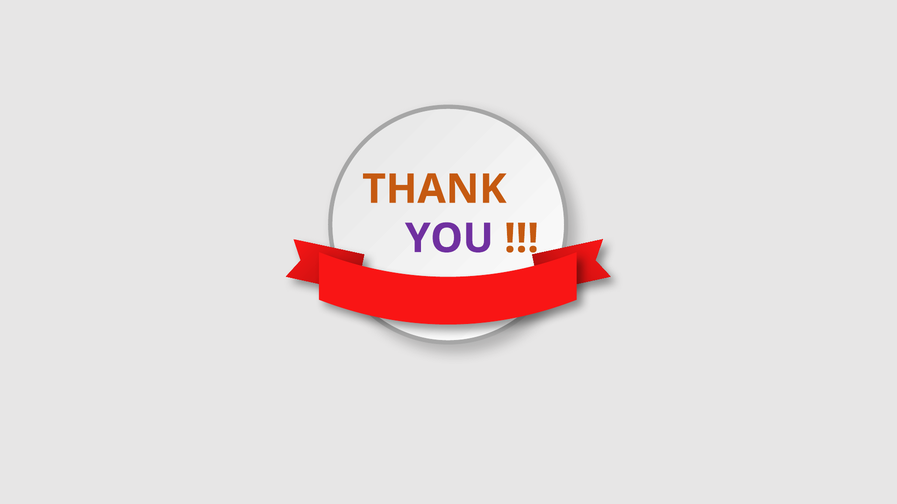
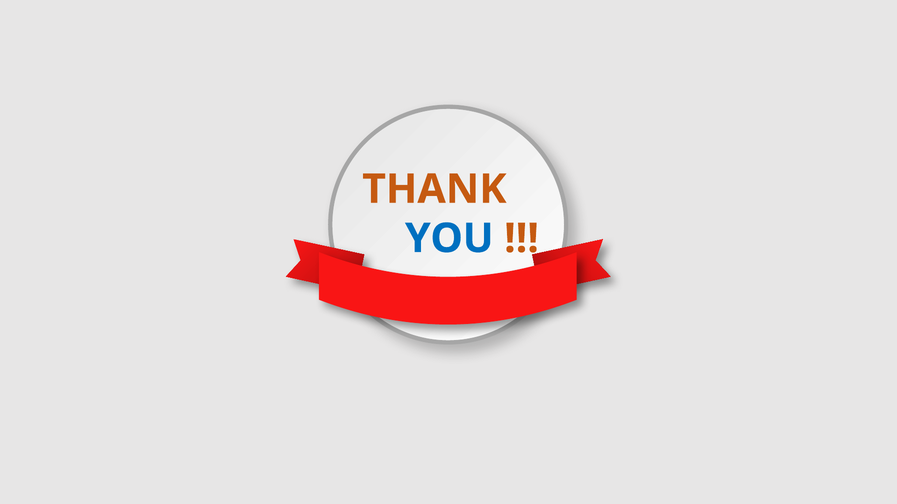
YOU colour: purple -> blue (449, 239)
